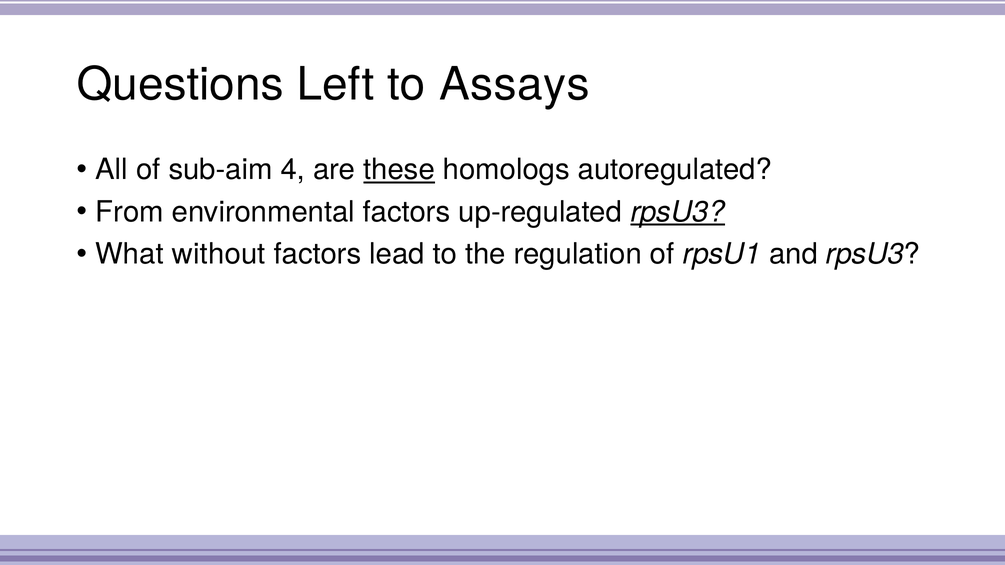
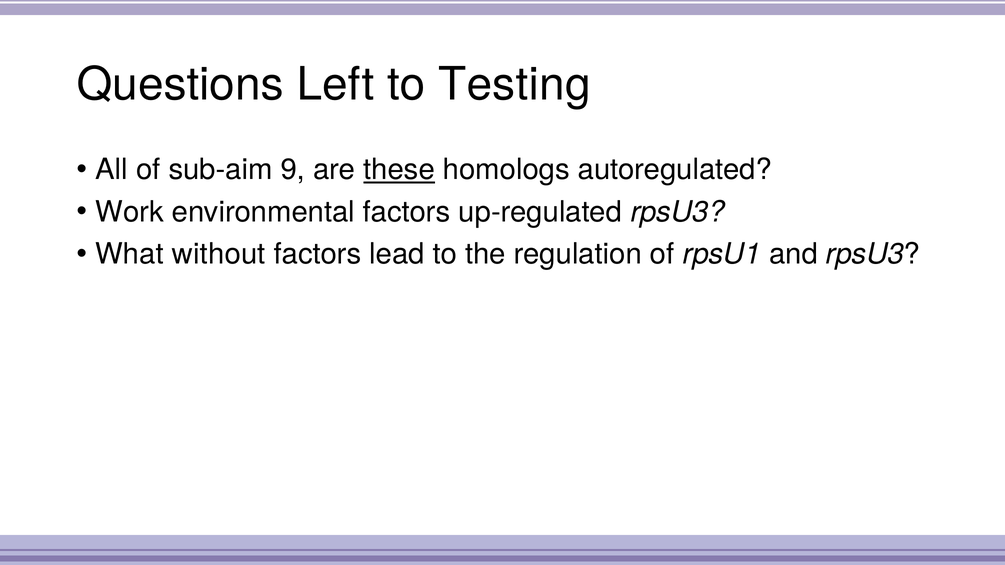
Assays: Assays -> Testing (515, 84)
4: 4 -> 9 (293, 170)
From: From -> Work (130, 212)
rpsU3 underline: present -> none (678, 212)
